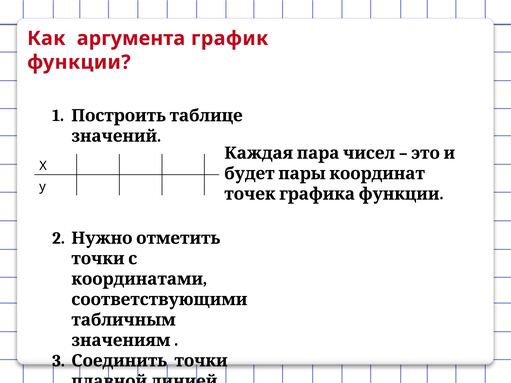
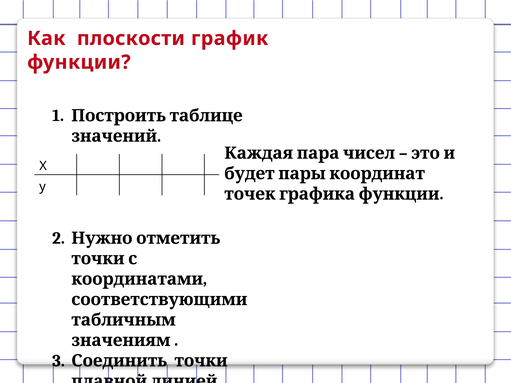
аргумента: аргумента -> плоскости (131, 38)
